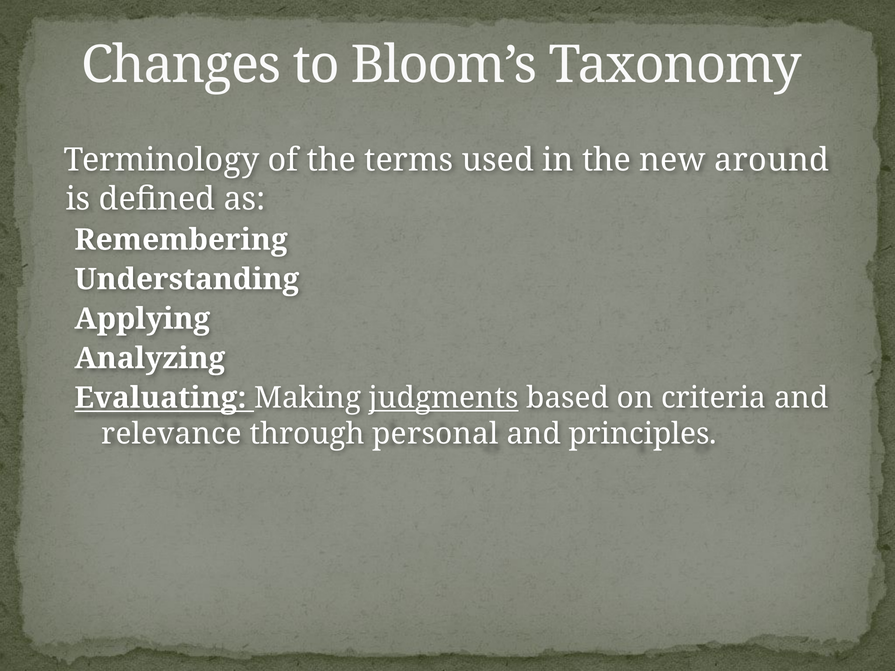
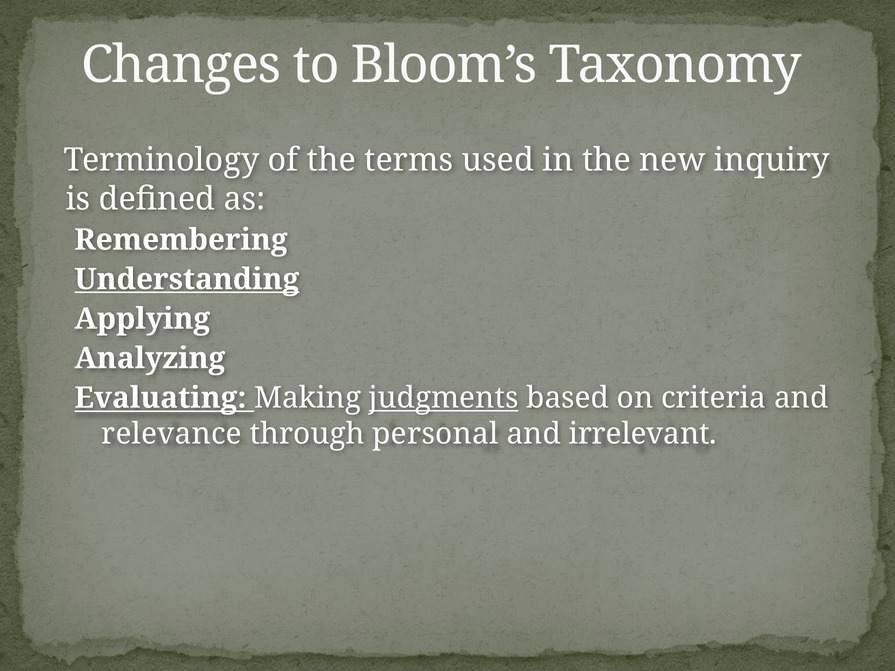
around: around -> inquiry (772, 160)
Understanding underline: none -> present (187, 279)
principles: principles -> irrelevant (643, 434)
